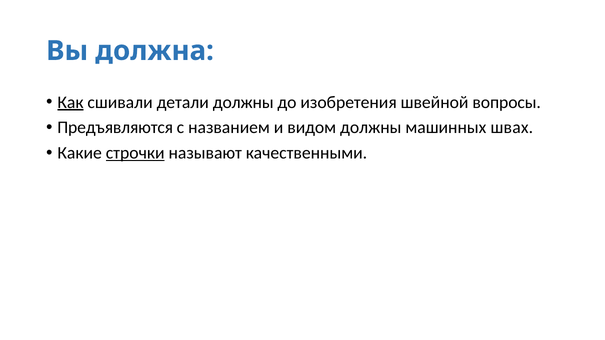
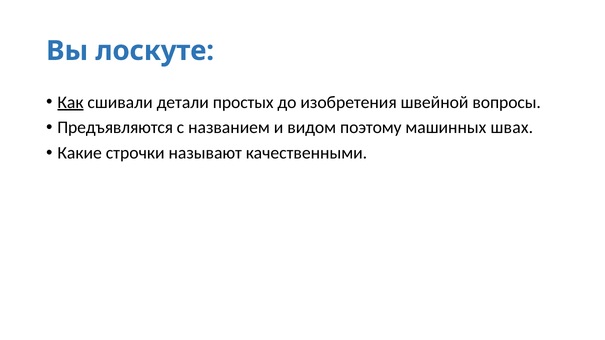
должна: должна -> лоскуте (155, 51)
детали должны: должны -> простых (243, 102)
видом должны: должны -> поэтому (371, 128)
строчки underline: present -> none (135, 153)
